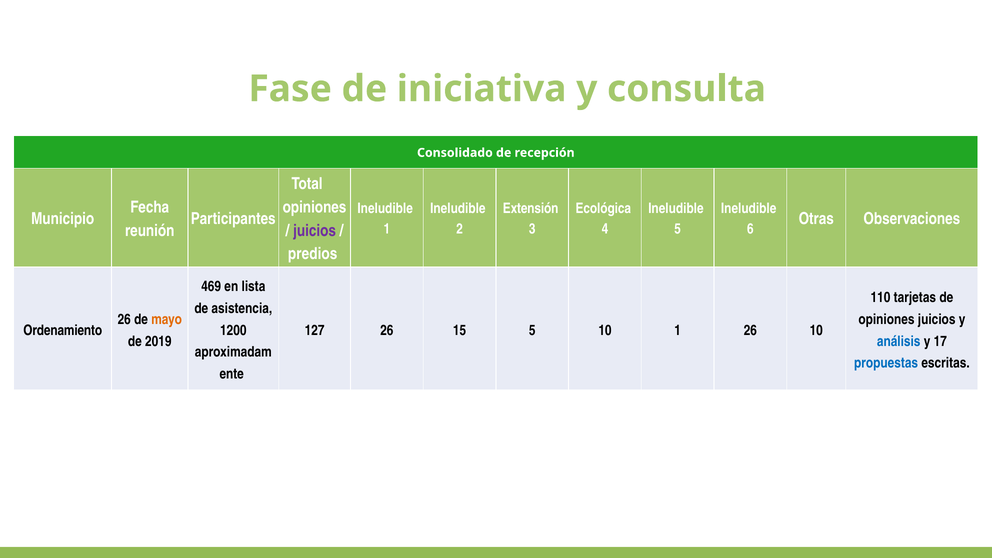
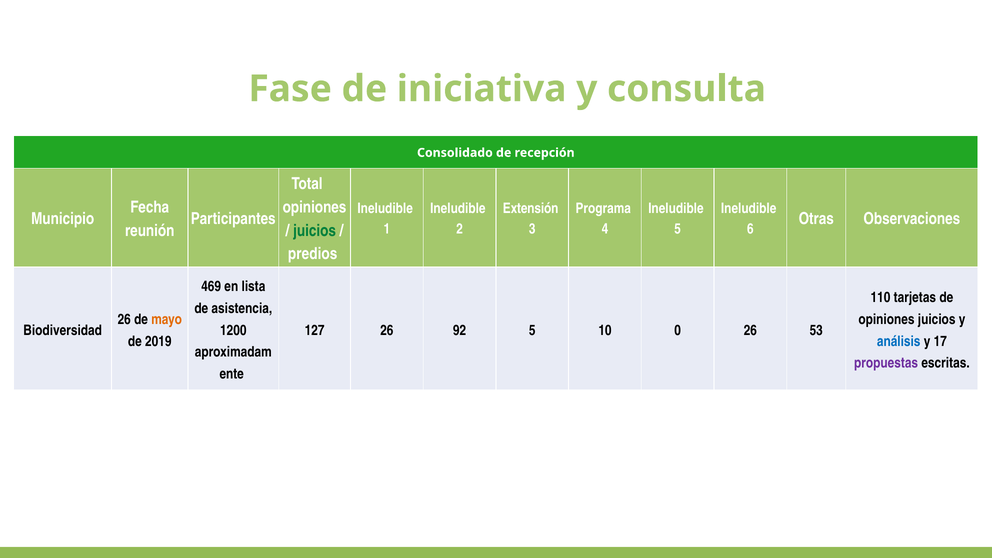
Ecológica: Ecológica -> Programa (603, 209)
juicios colour: purple -> green (315, 231)
Ordenamiento: Ordenamiento -> Biodiversidad (63, 330)
15: 15 -> 92 (460, 330)
10 1: 1 -> 0 (678, 330)
26 10: 10 -> 53 (816, 330)
propuestas colour: blue -> purple (886, 363)
